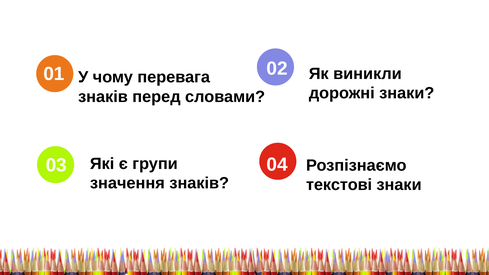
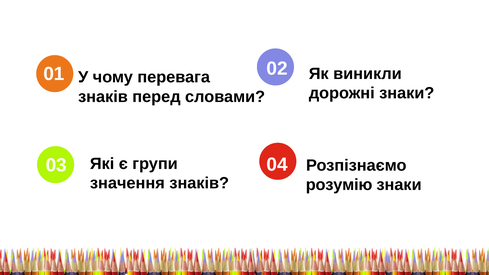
текстові: текстові -> розумію (339, 185)
